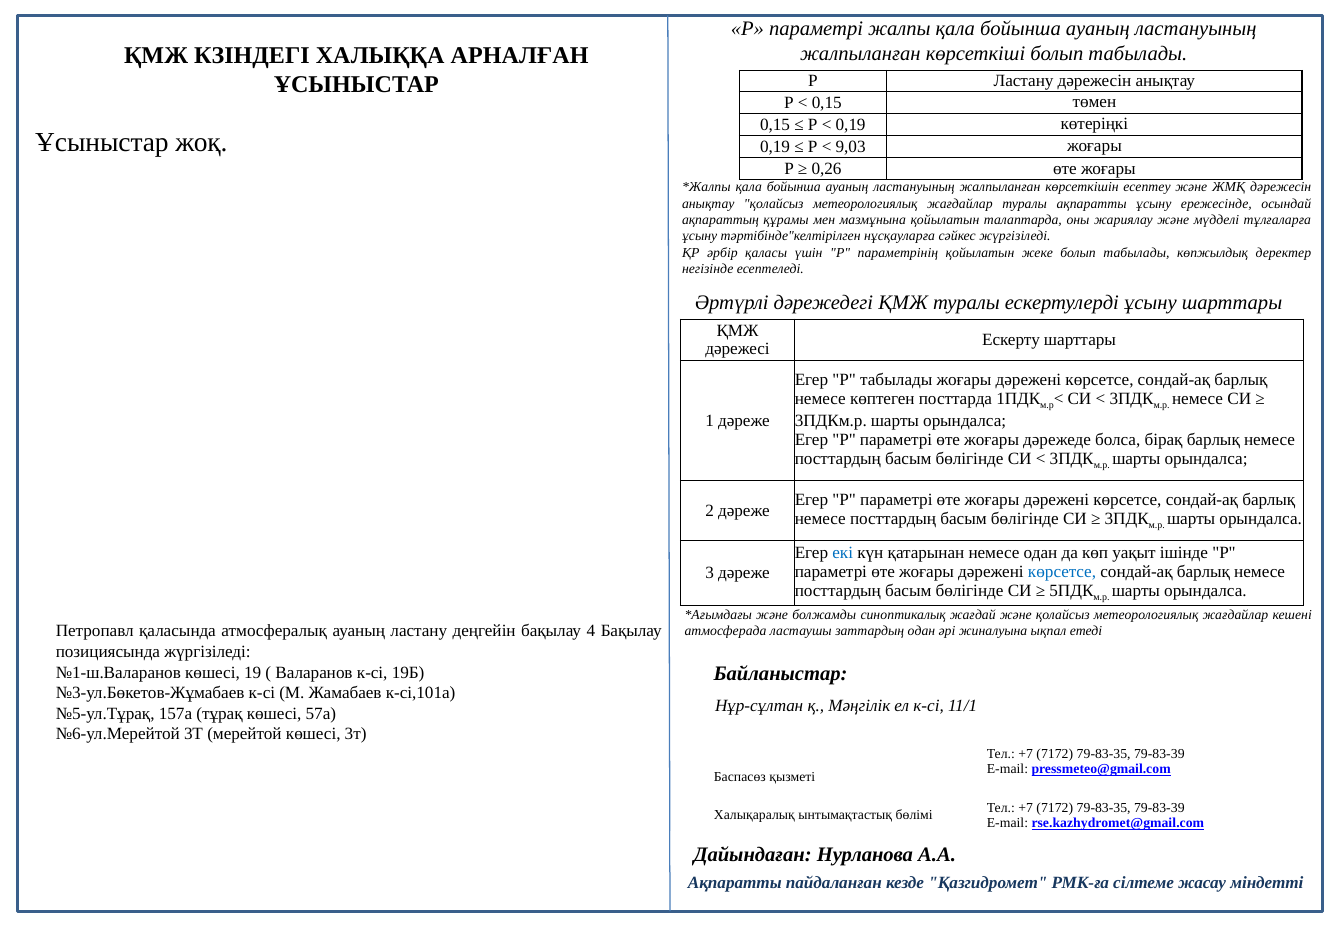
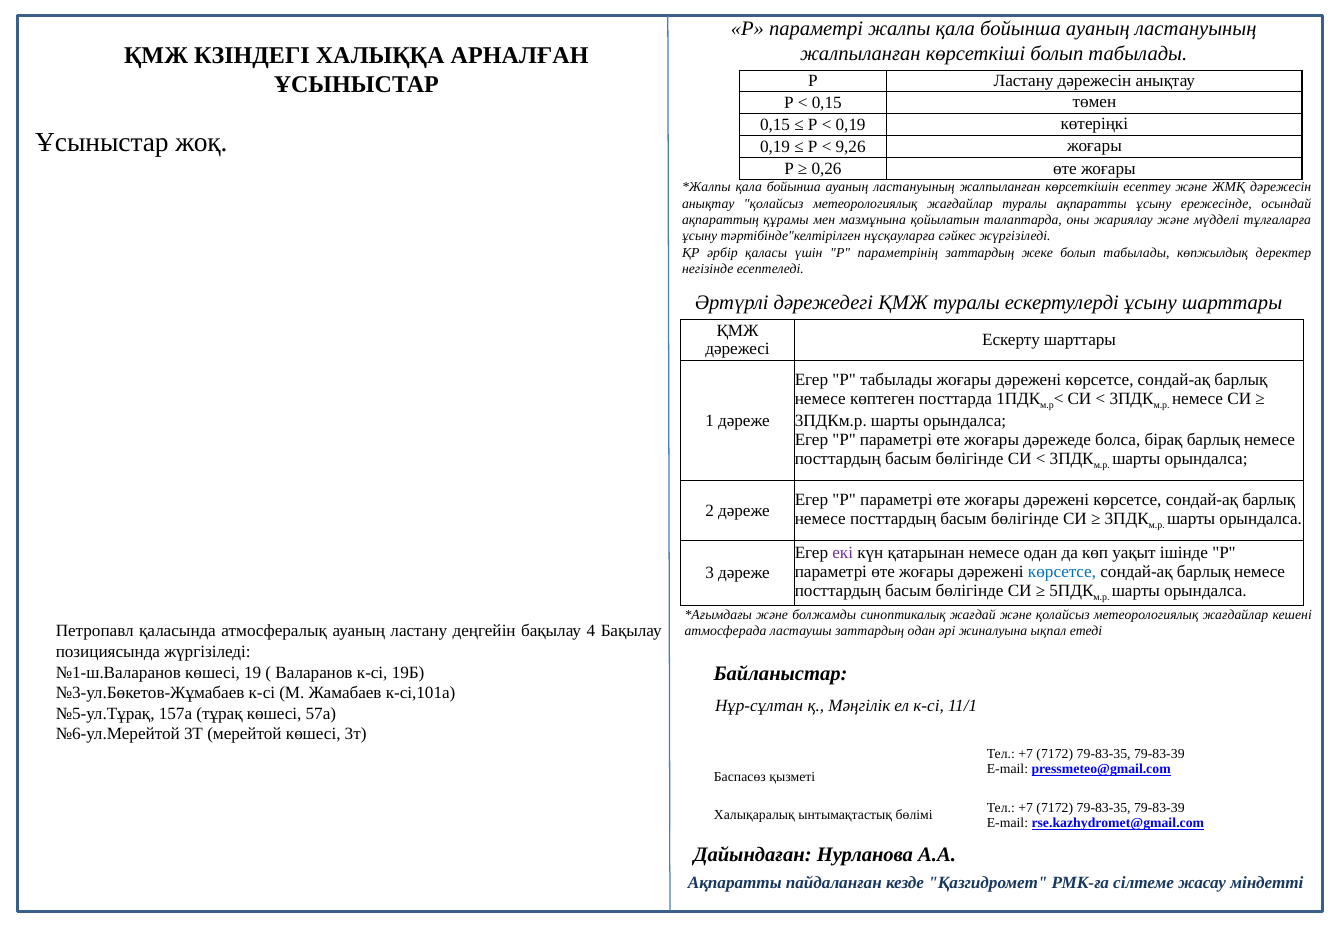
9,03: 9,03 -> 9,26 (851, 147)
параметрінің қойылатын: қойылатын -> заттардың (980, 253)
екі colour: blue -> purple (843, 553)
